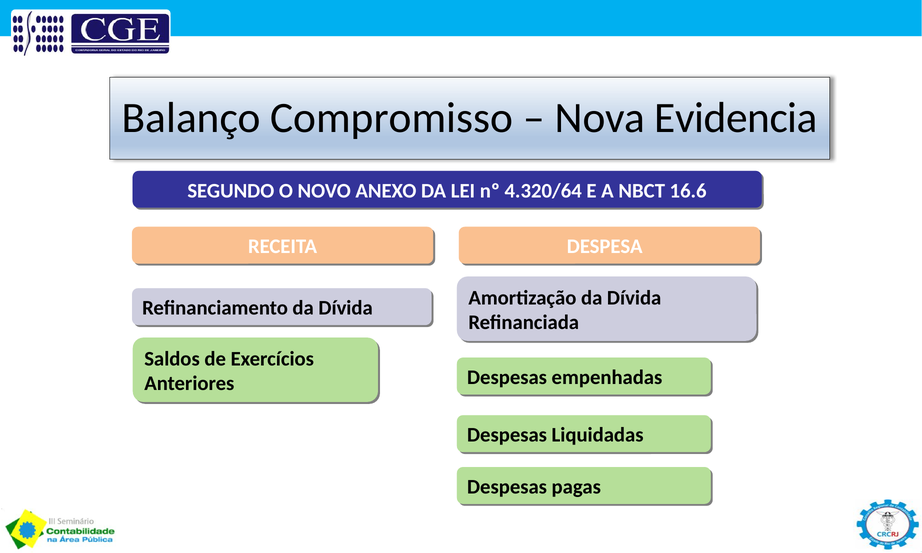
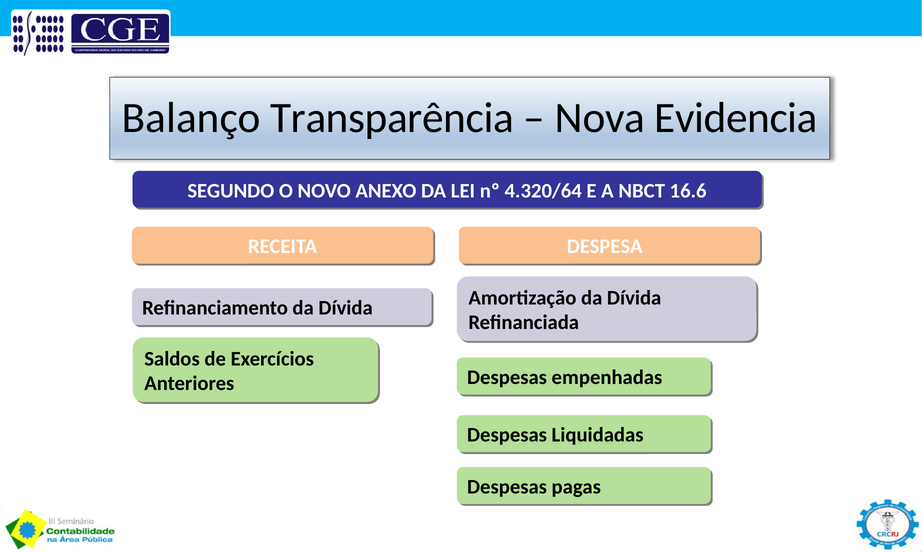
Compromisso: Compromisso -> Transparência (392, 118)
